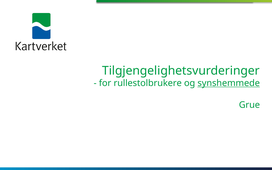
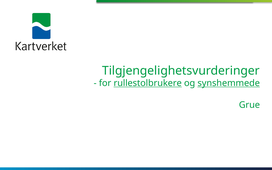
rullestolbrukere underline: none -> present (148, 83)
